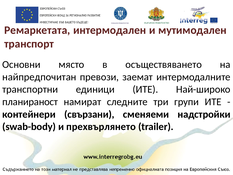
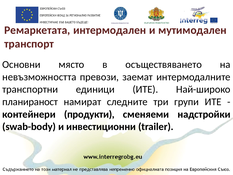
найпредпочитан: найпредпочитан -> невъзможността (39, 77)
свързани: свързани -> продукти (89, 114)
прехвърлянето: прехвърлянето -> инвестиционни (101, 127)
